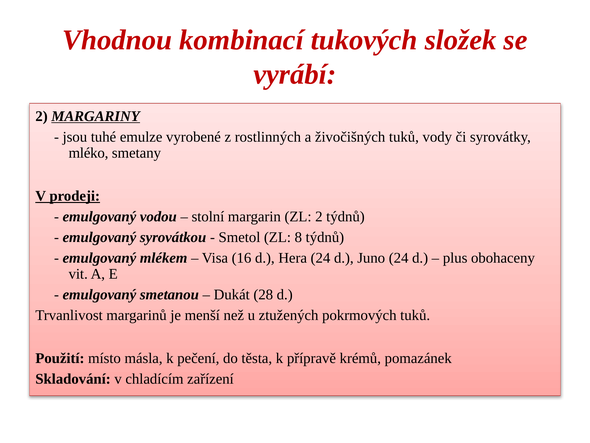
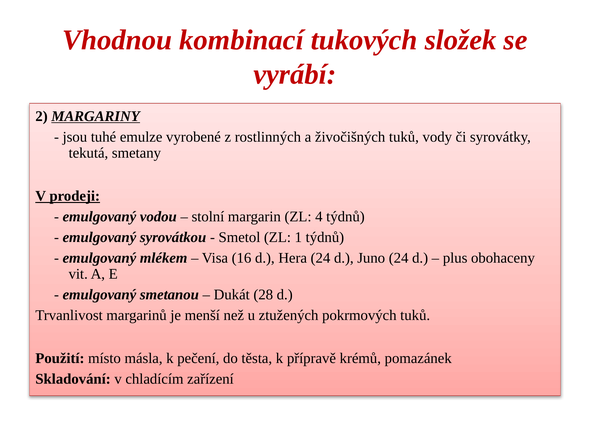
mléko: mléko -> tekutá (88, 153)
ZL 2: 2 -> 4 (319, 216)
8: 8 -> 1 (298, 237)
